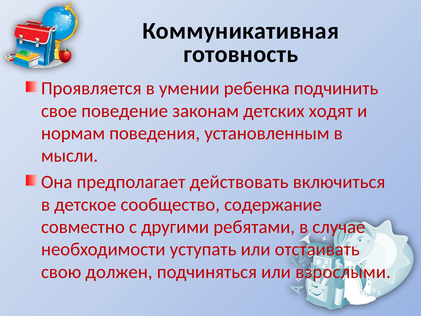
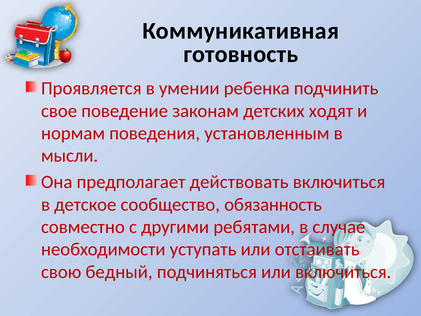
содержание: содержание -> обязанность (273, 204)
должен: должен -> бедный (119, 272)
или взрослыми: взрослыми -> включиться (343, 272)
